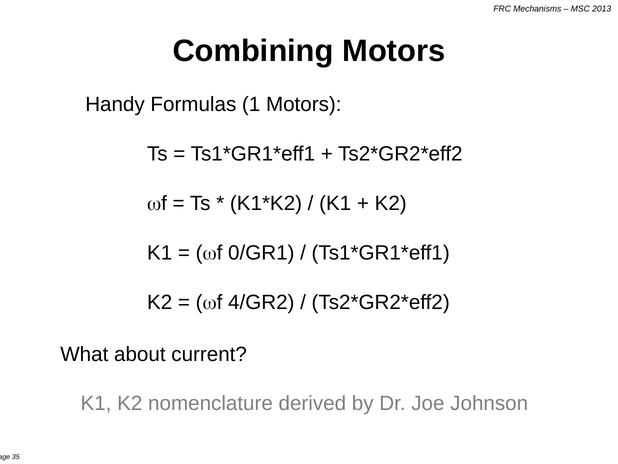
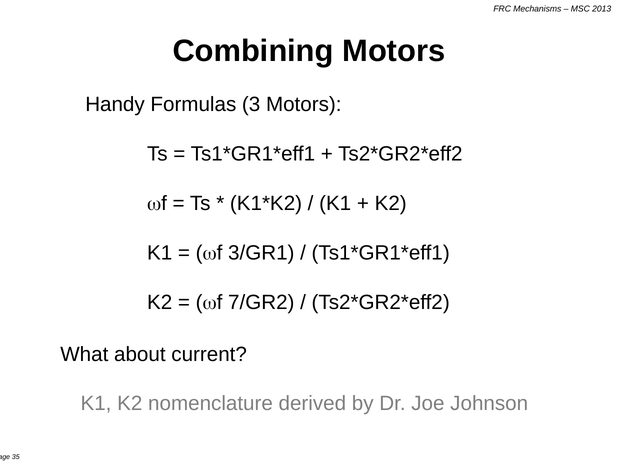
1: 1 -> 3 (251, 104)
0/GR1: 0/GR1 -> 3/GR1 (261, 253)
4/GR2: 4/GR2 -> 7/GR2 (261, 302)
